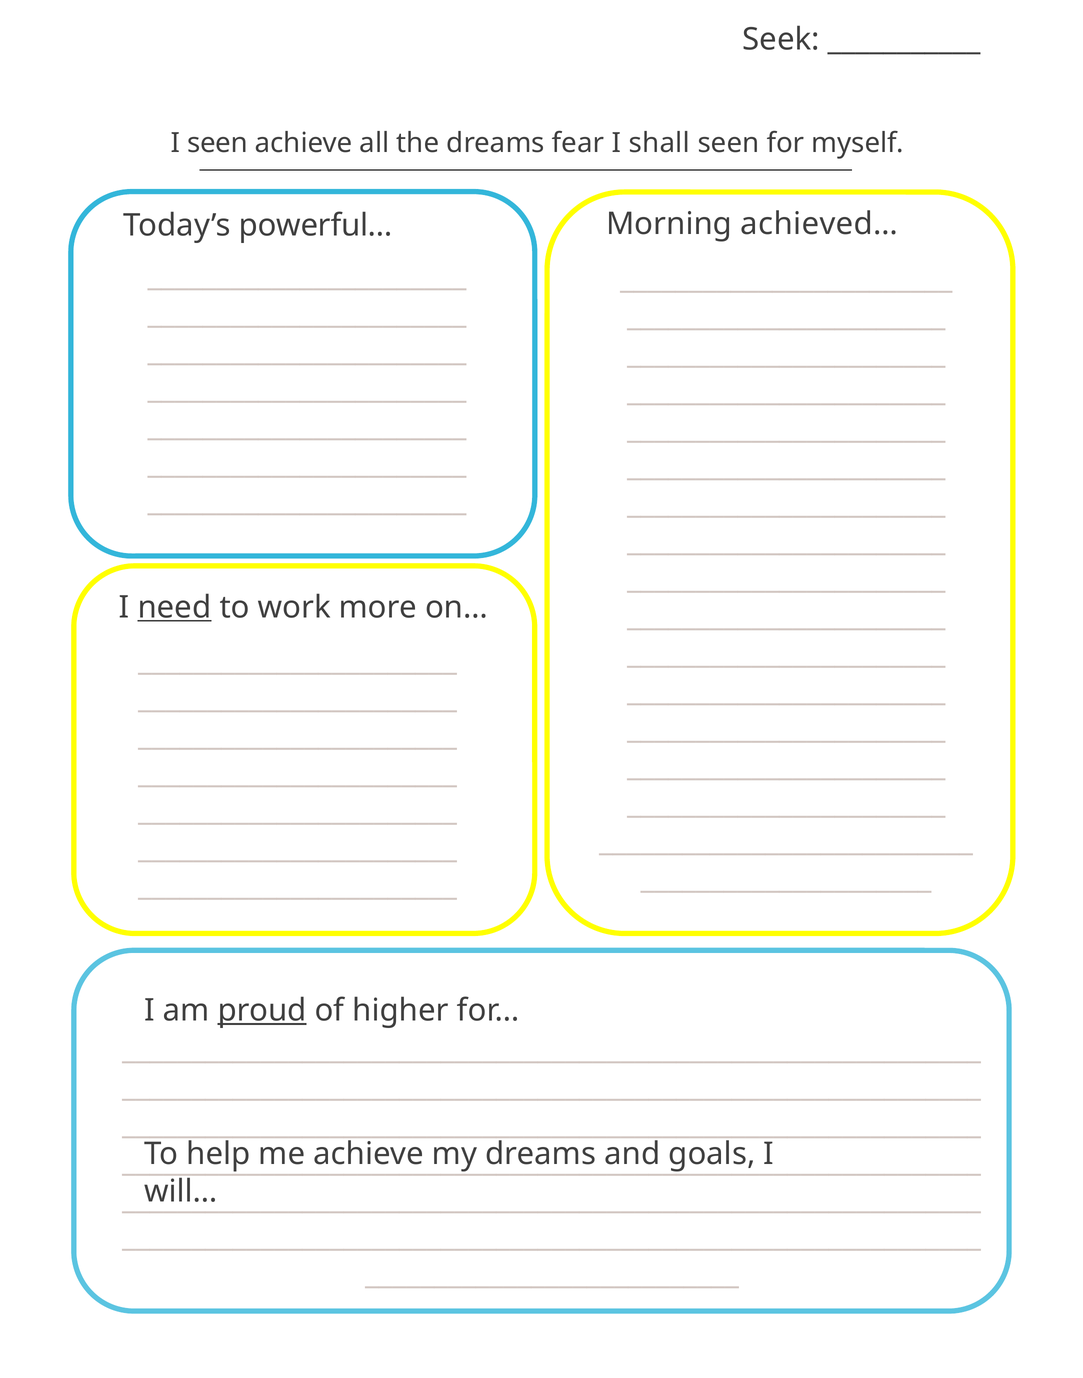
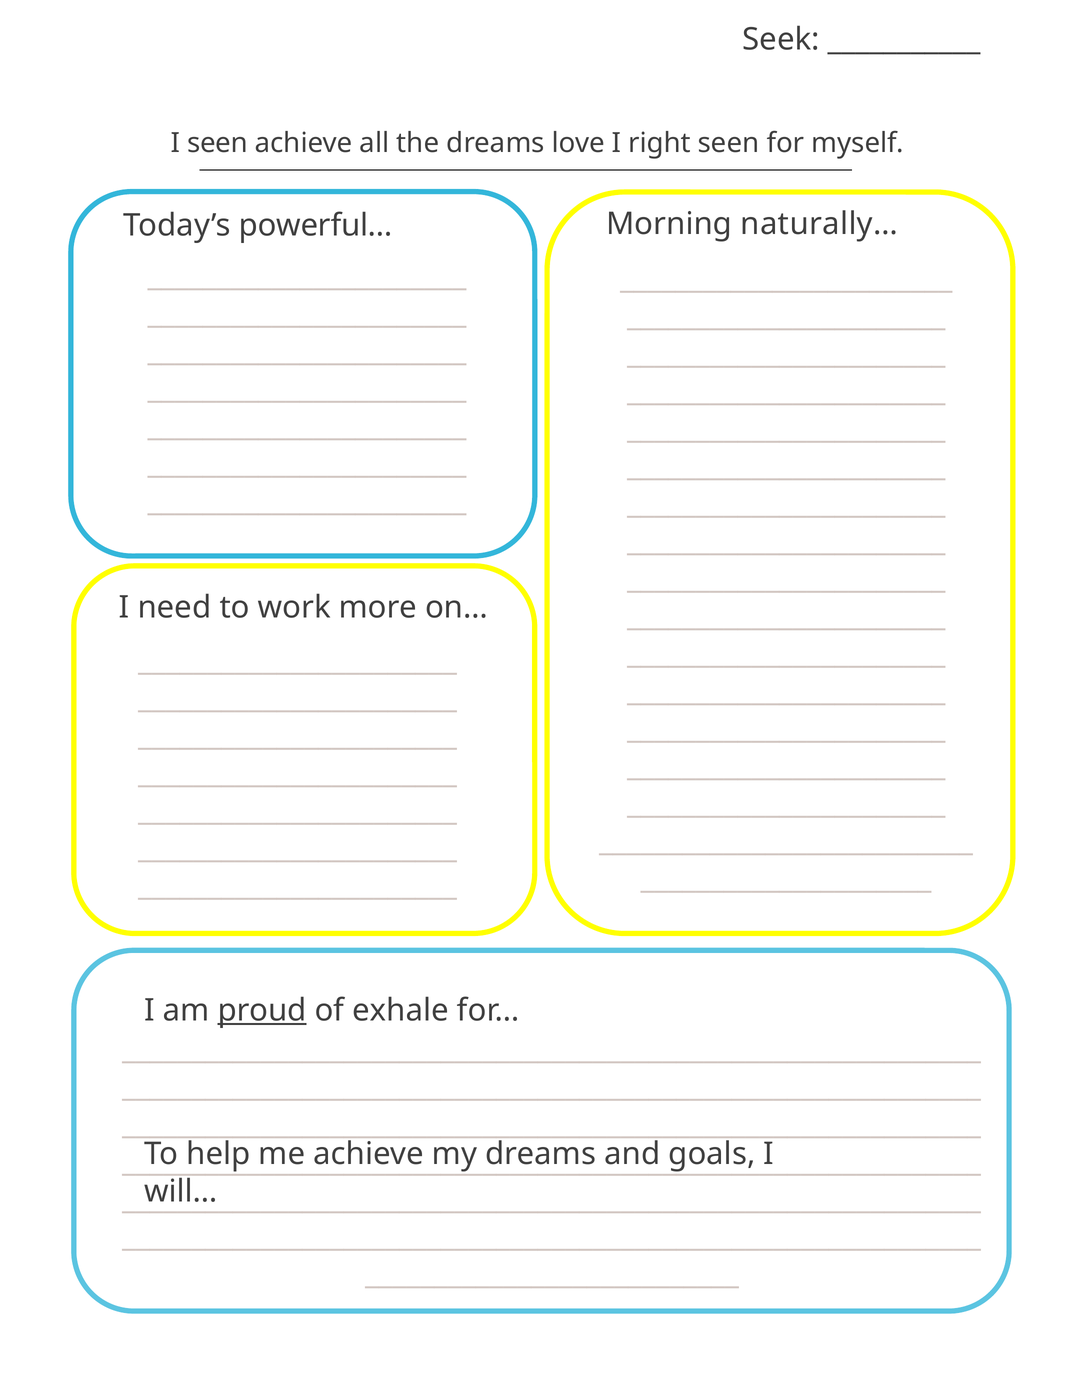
fear: fear -> love (578, 143)
shall: shall -> right (659, 143)
achieved…: achieved… -> naturally… (819, 224)
need underline: present -> none (174, 608)
higher: higher -> exhale (401, 1011)
